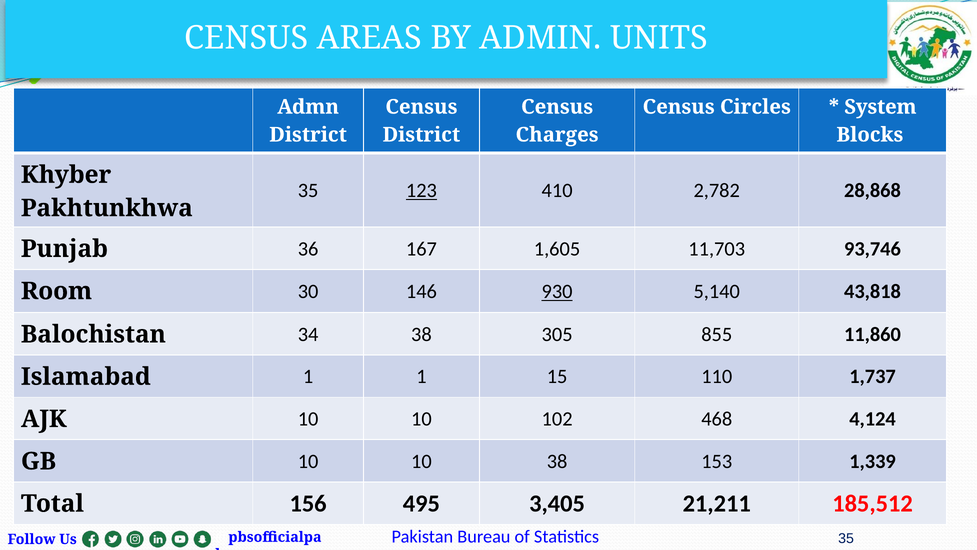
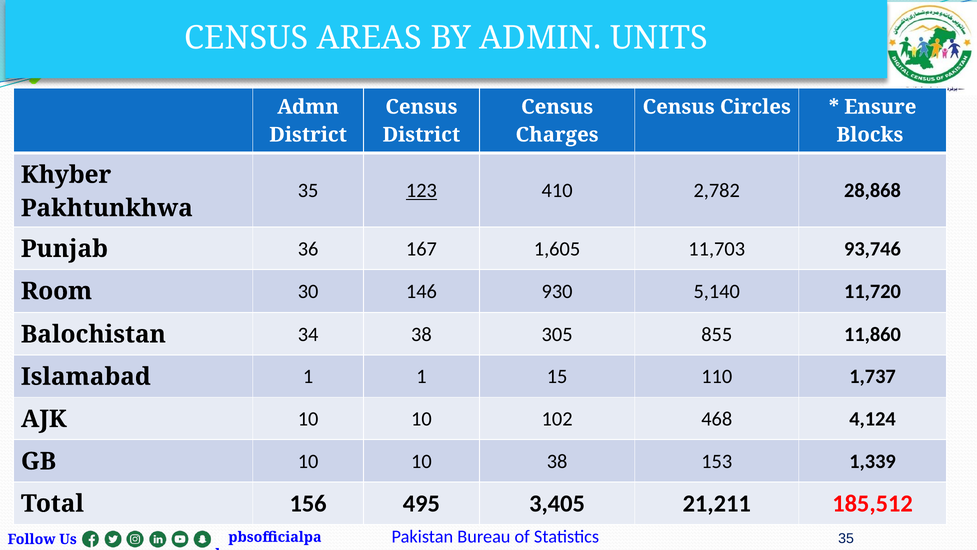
System: System -> Ensure (880, 107)
930 underline: present -> none (557, 291)
43,818: 43,818 -> 11,720 (873, 291)
